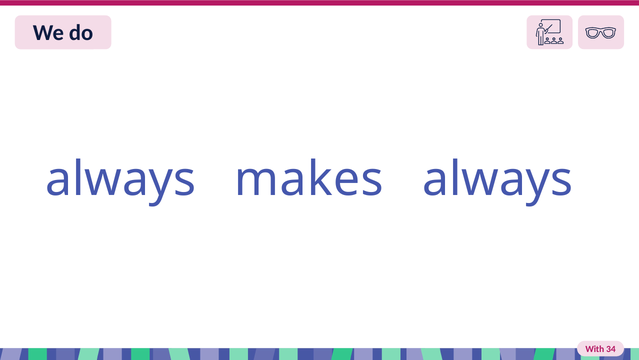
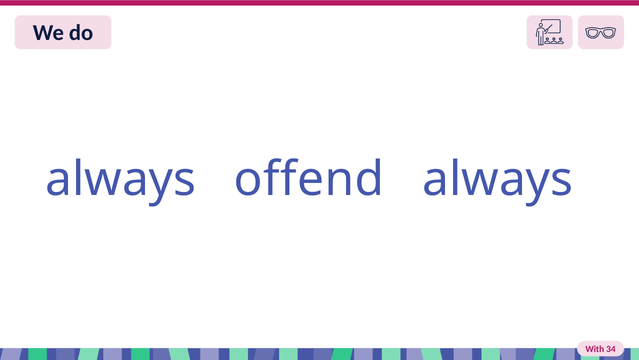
makes: makes -> offend (309, 179)
